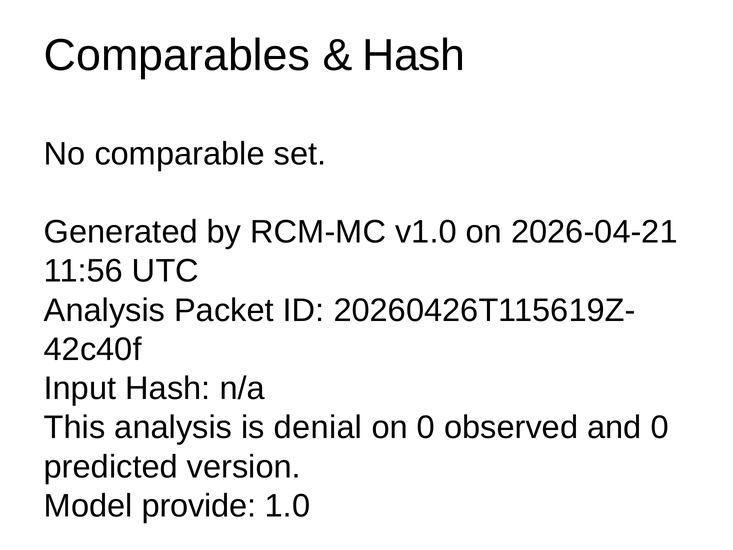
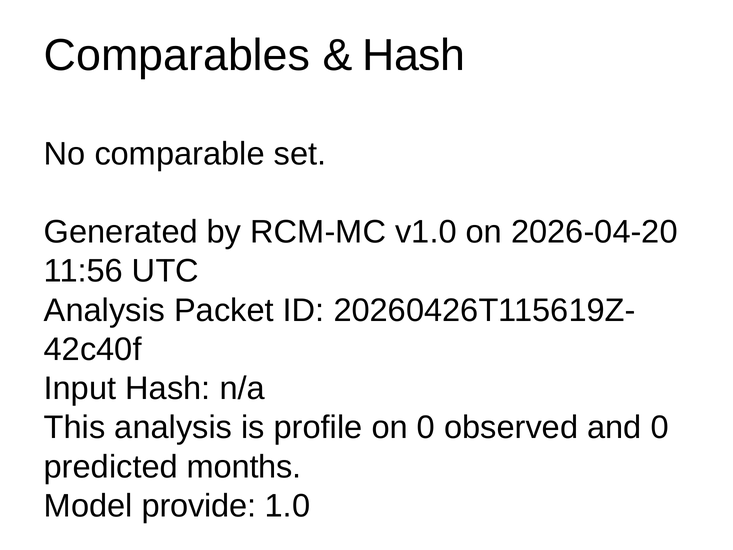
2026-04-21: 2026-04-21 -> 2026-04-20 (594, 232)
denial: denial -> profile (318, 427)
version: version -> months (244, 467)
